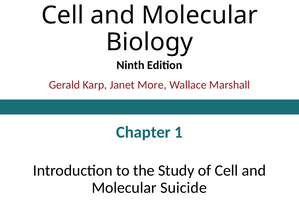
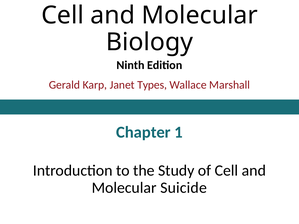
More: More -> Types (152, 85)
